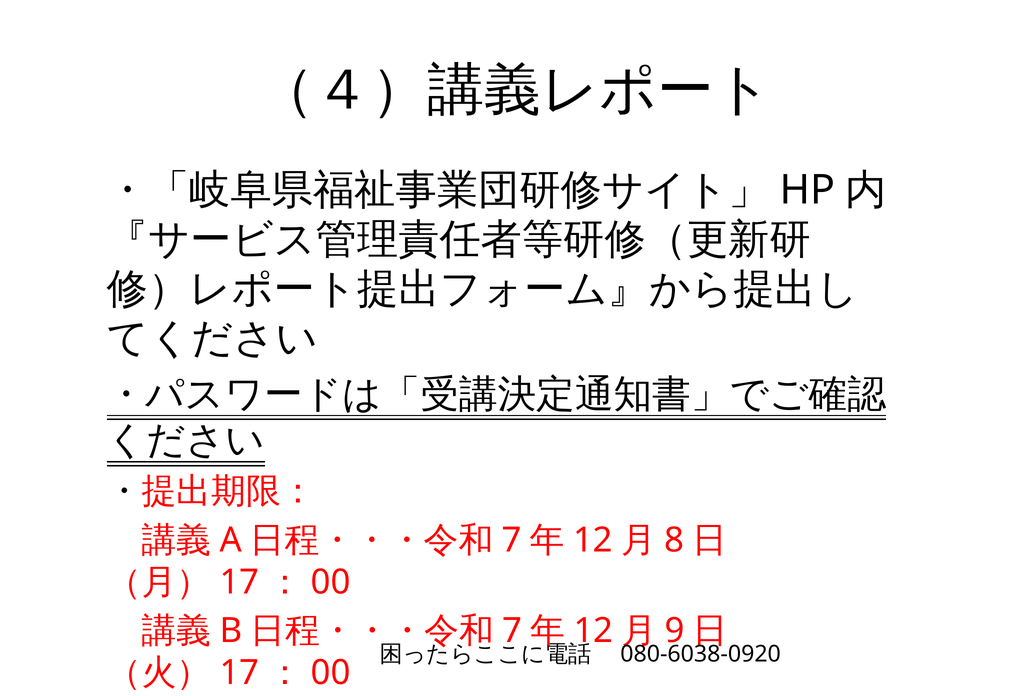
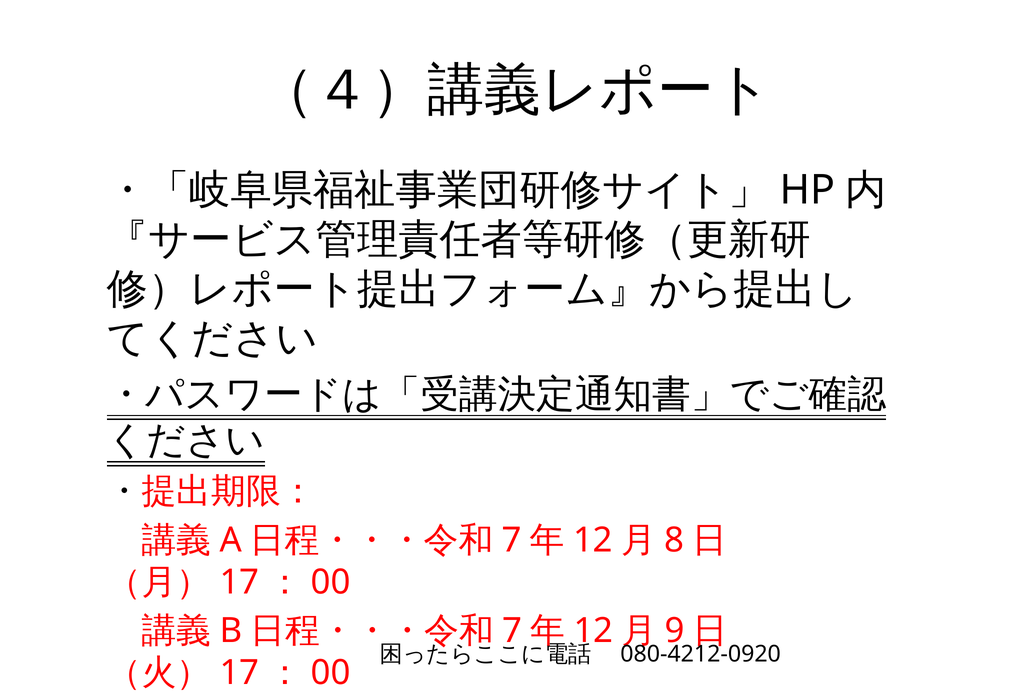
080-6038-0920: 080-6038-0920 -> 080-4212-0920 (701, 654)
